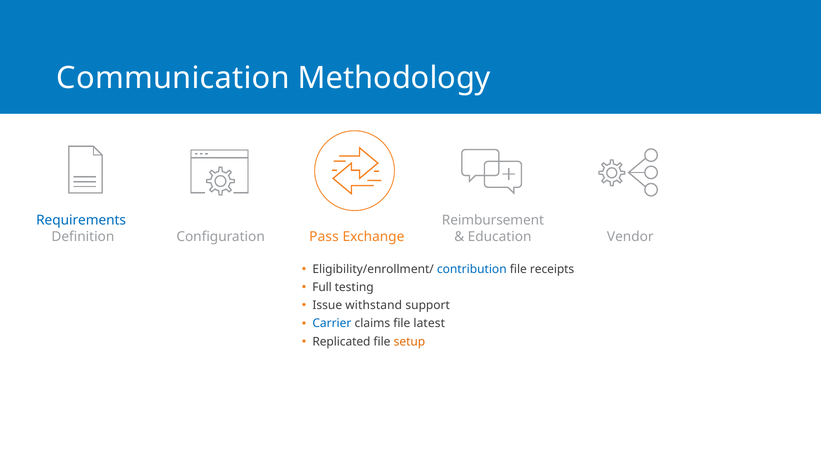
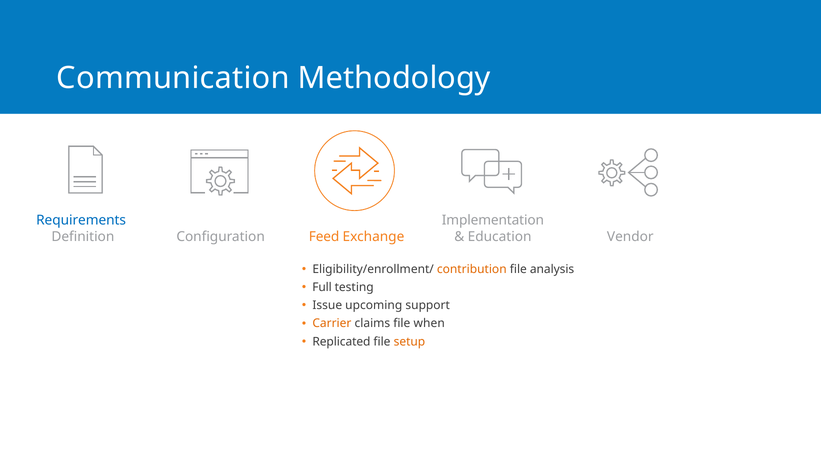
Reimbursement: Reimbursement -> Implementation (493, 220)
Pass: Pass -> Feed (324, 237)
contribution colour: blue -> orange (472, 269)
receipts: receipts -> analysis (552, 269)
withstand: withstand -> upcoming (374, 305)
Carrier colour: blue -> orange (332, 323)
latest: latest -> when (429, 323)
